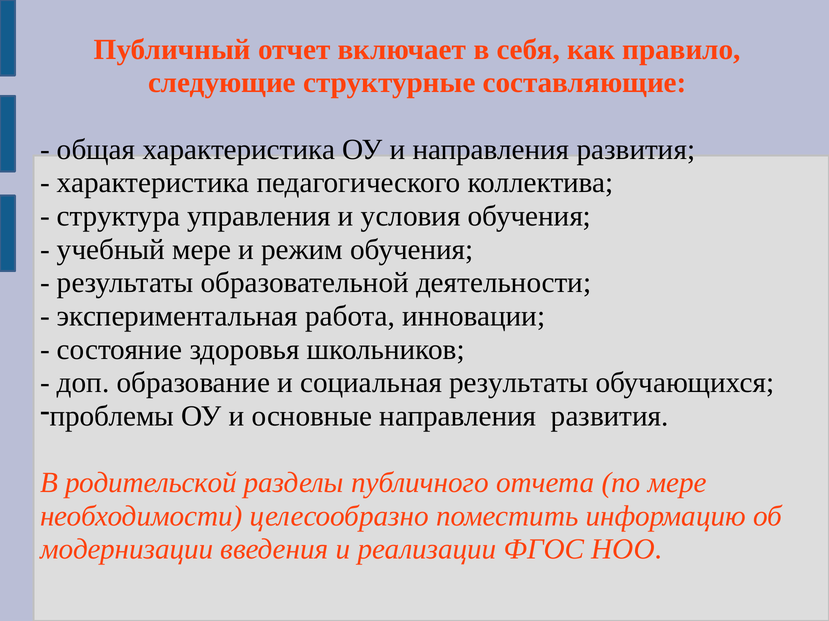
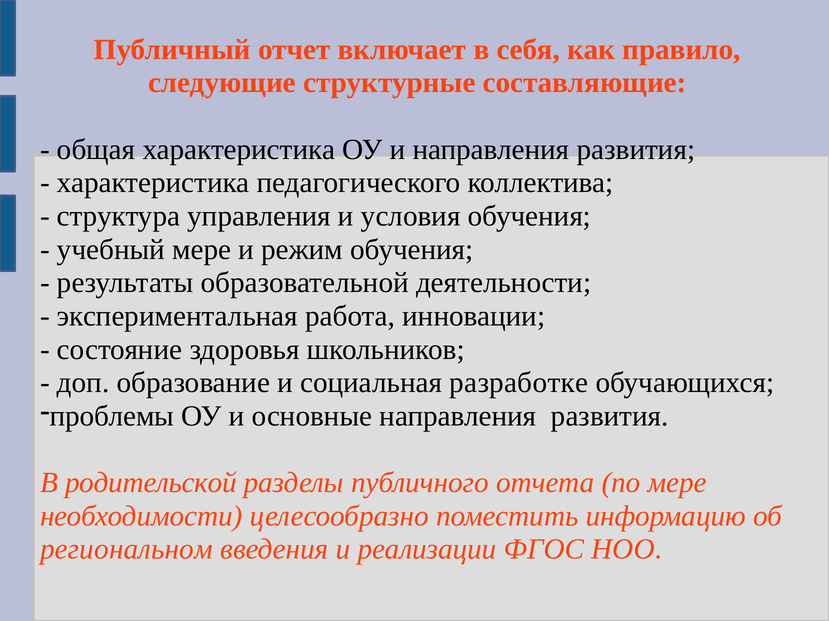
социальная результаты: результаты -> разработке (519, 383)
модернизации: модернизации -> региональном (126, 550)
